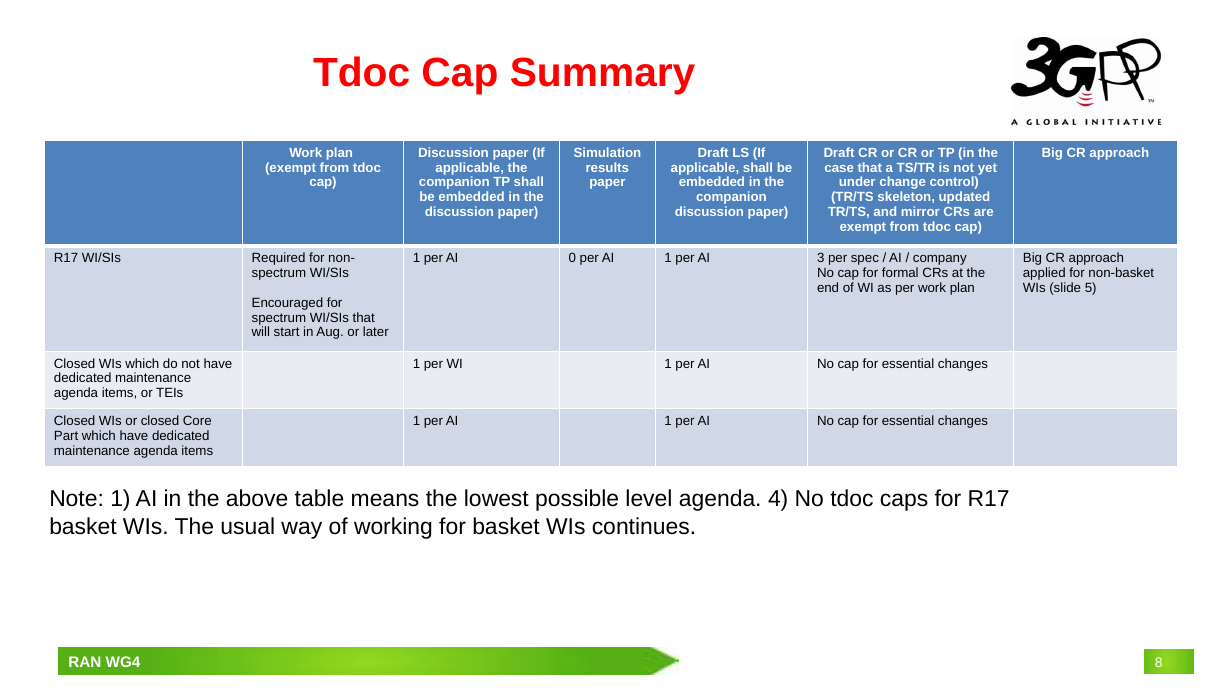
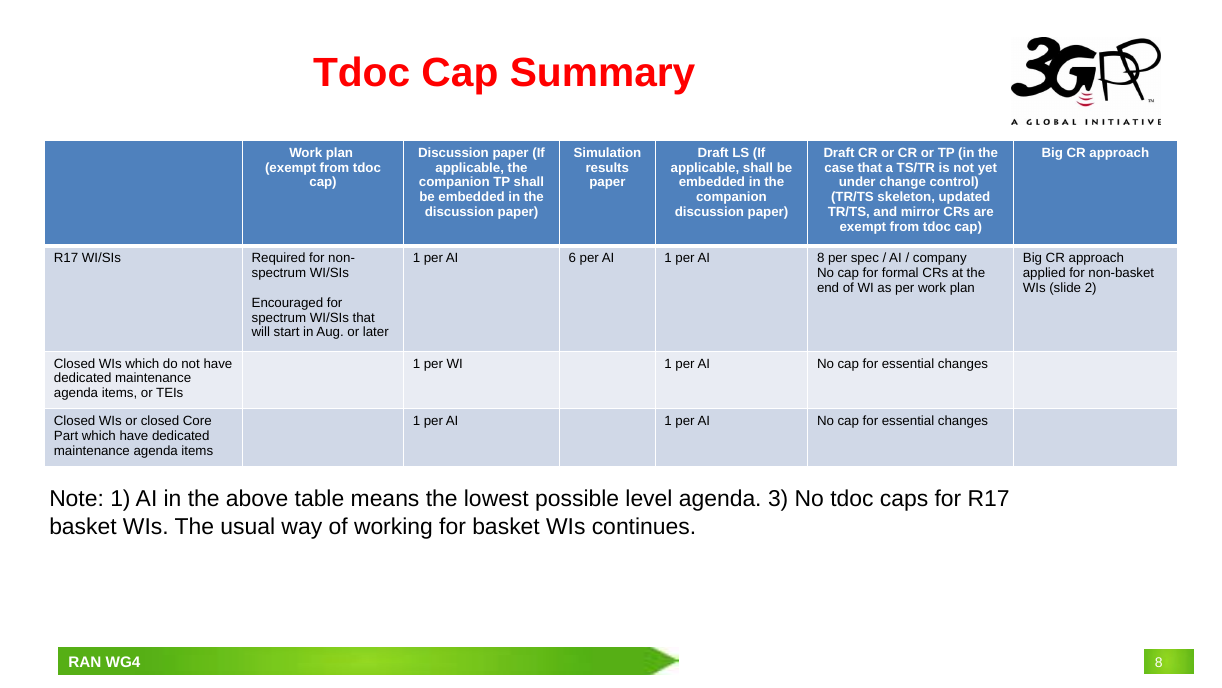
0: 0 -> 6 (572, 258)
AI 3: 3 -> 8 (821, 258)
5: 5 -> 2 (1091, 288)
4: 4 -> 3 (778, 498)
